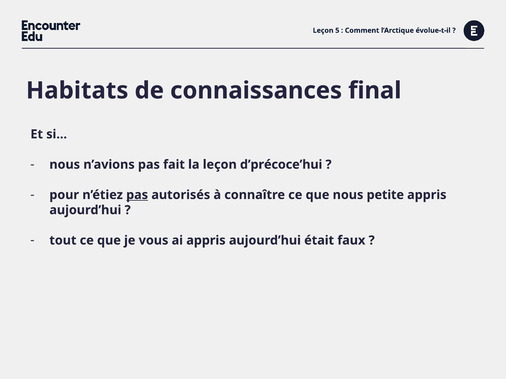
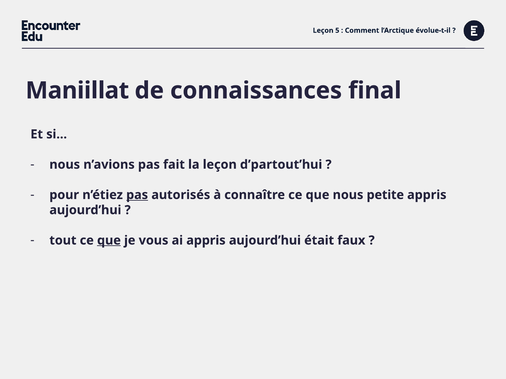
Habitats: Habitats -> Maniillat (77, 91)
d’précoce’hui: d’précoce’hui -> d’partout’hui (281, 165)
que underline: none -> present (109, 241)
